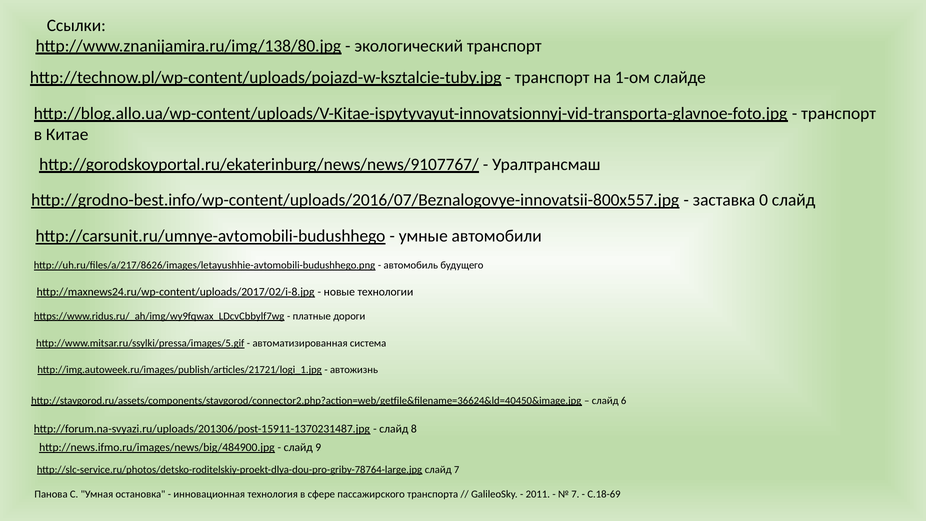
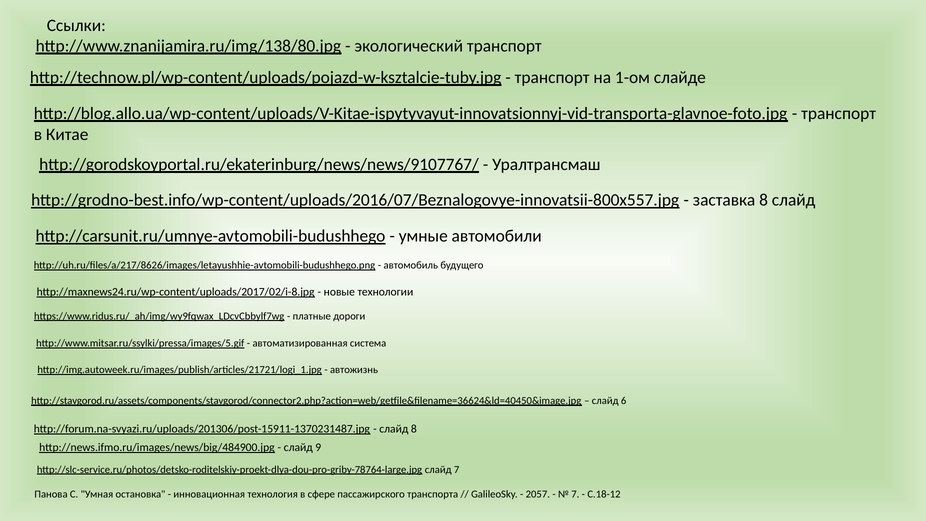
заставка 0: 0 -> 8 (764, 200)
2011: 2011 -> 2057 (538, 494)
С.18-69: С.18-69 -> С.18-12 (604, 494)
